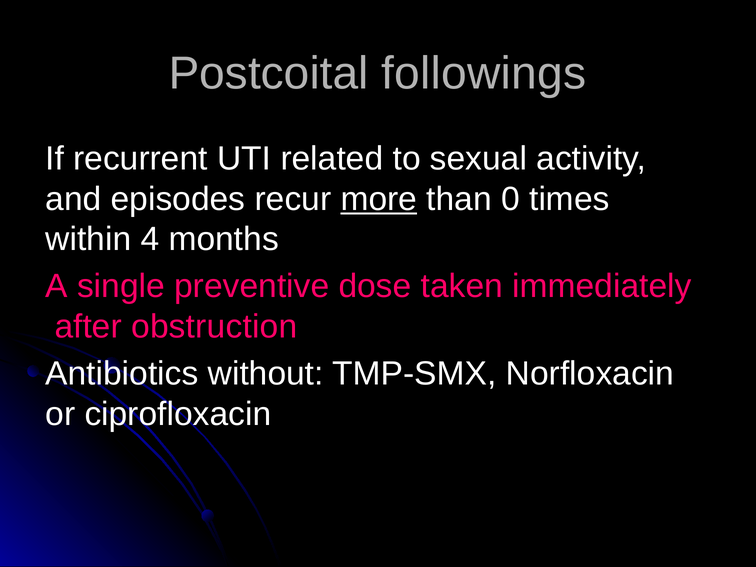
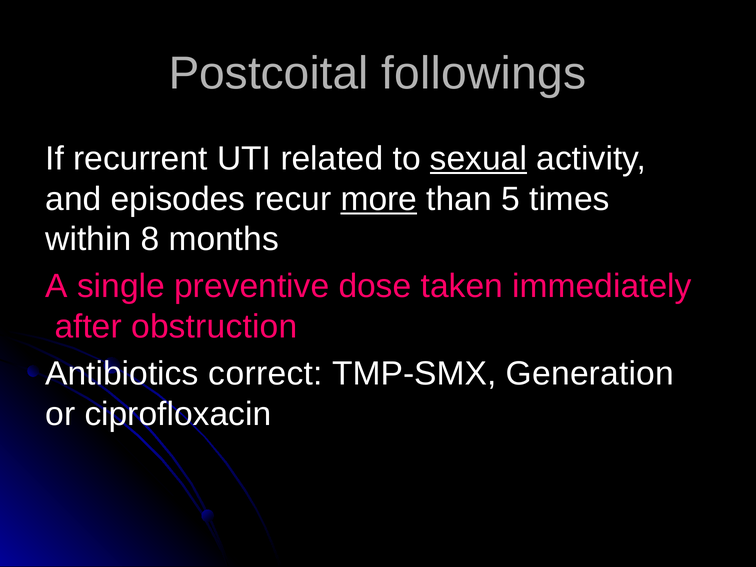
sexual underline: none -> present (479, 159)
0: 0 -> 5 (510, 199)
4: 4 -> 8 (150, 239)
without: without -> correct (266, 374)
Norfloxacin: Norfloxacin -> Generation (590, 374)
